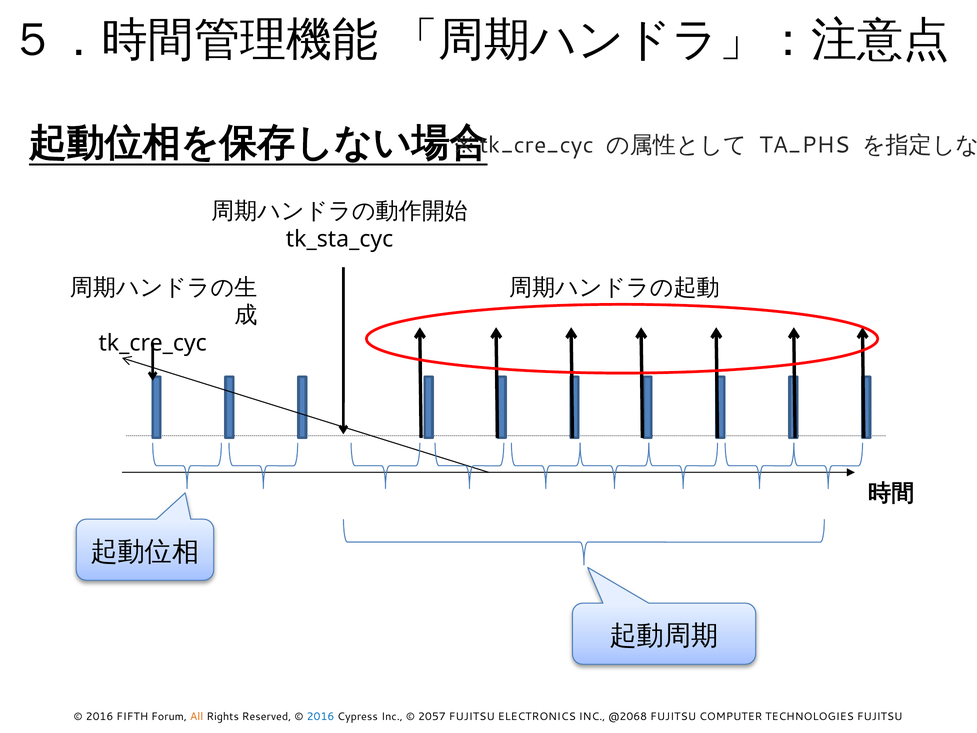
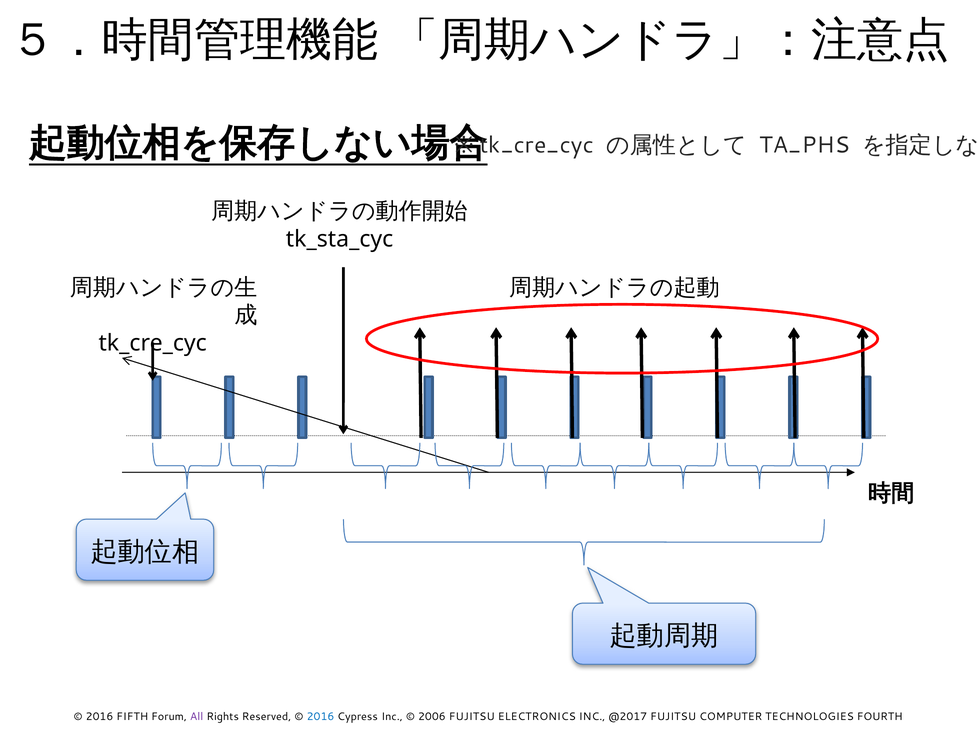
All colour: orange -> purple (197, 716)
2057: 2057 -> 2006 (432, 716)
@2068: @2068 -> @2017 (628, 716)
TECHNOLOGIES FUJITSU: FUJITSU -> FOURTH (880, 716)
